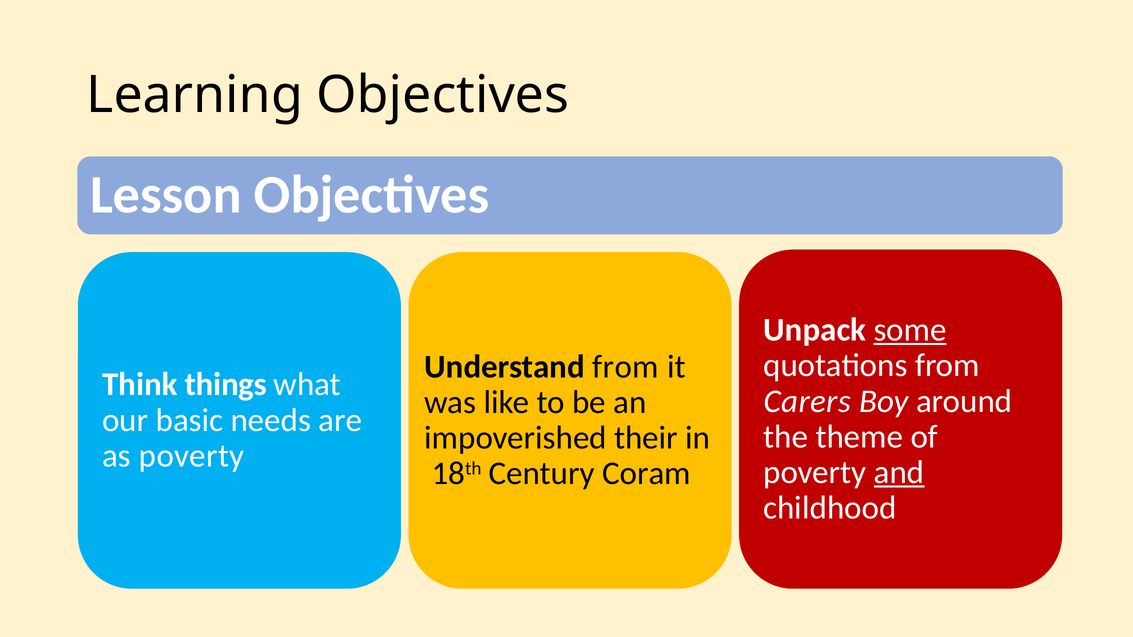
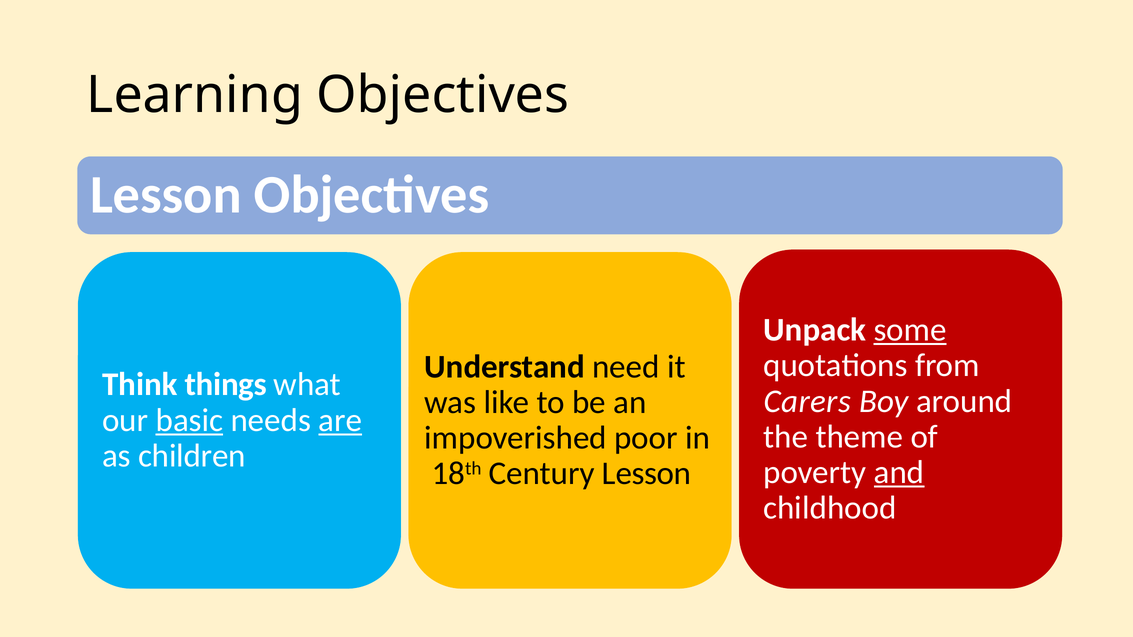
Understand from: from -> need (626, 367)
basic underline: none -> present (189, 420)
are underline: none -> present (340, 420)
their: their -> poor (646, 438)
as poverty: poverty -> children (192, 456)
Century Coram: Coram -> Lesson (647, 474)
